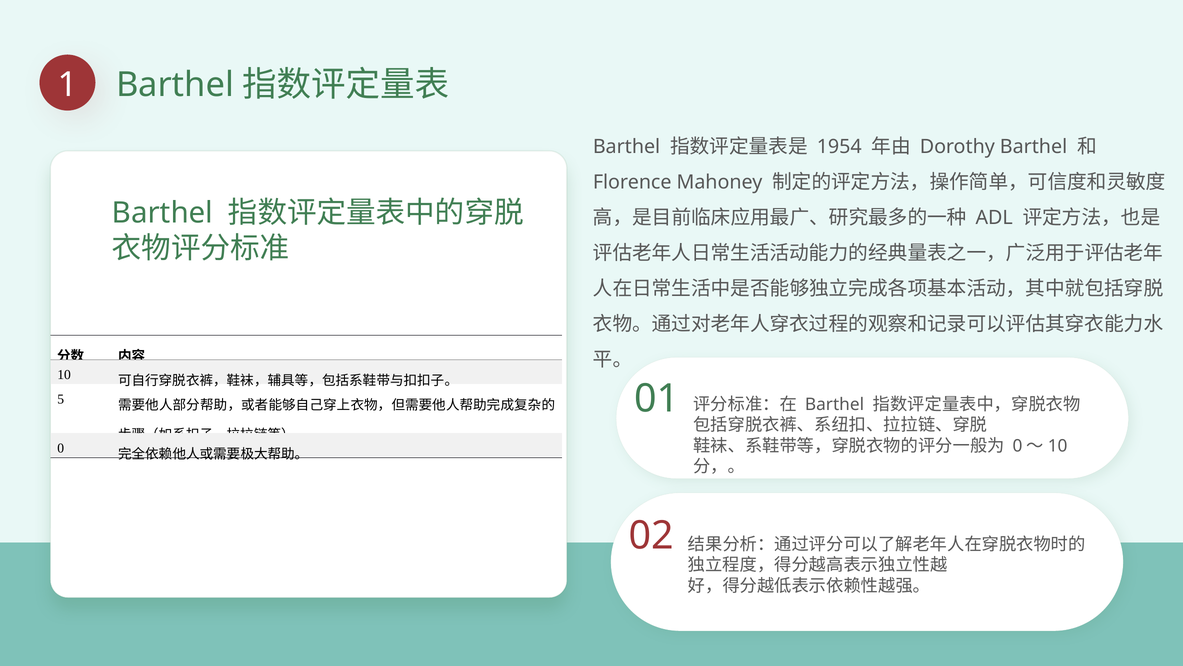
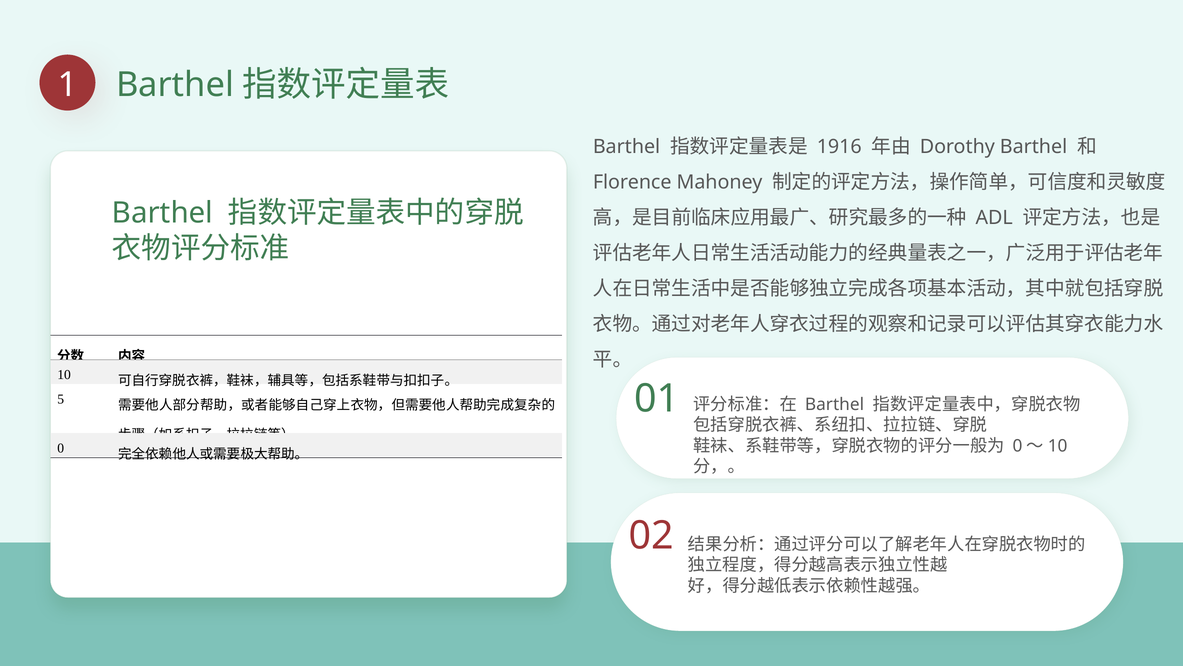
1954: 1954 -> 1916 (839, 146)
